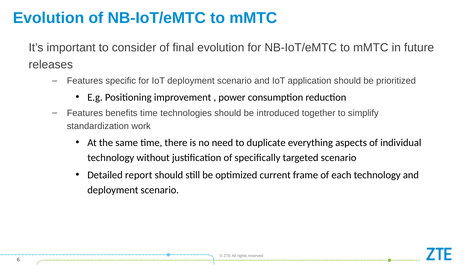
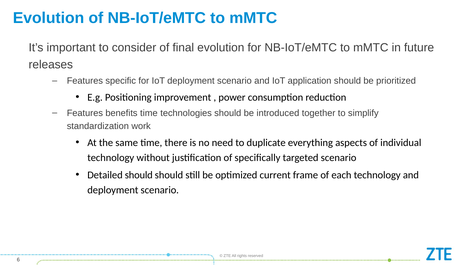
Detailed report: report -> should (139, 175)
